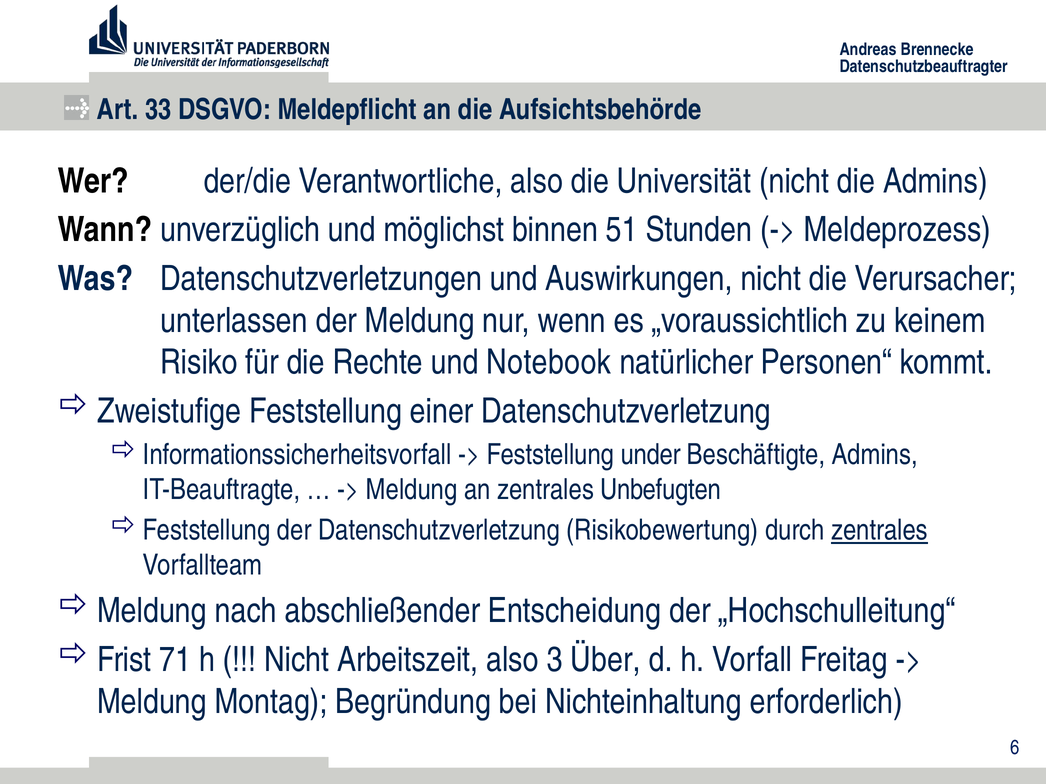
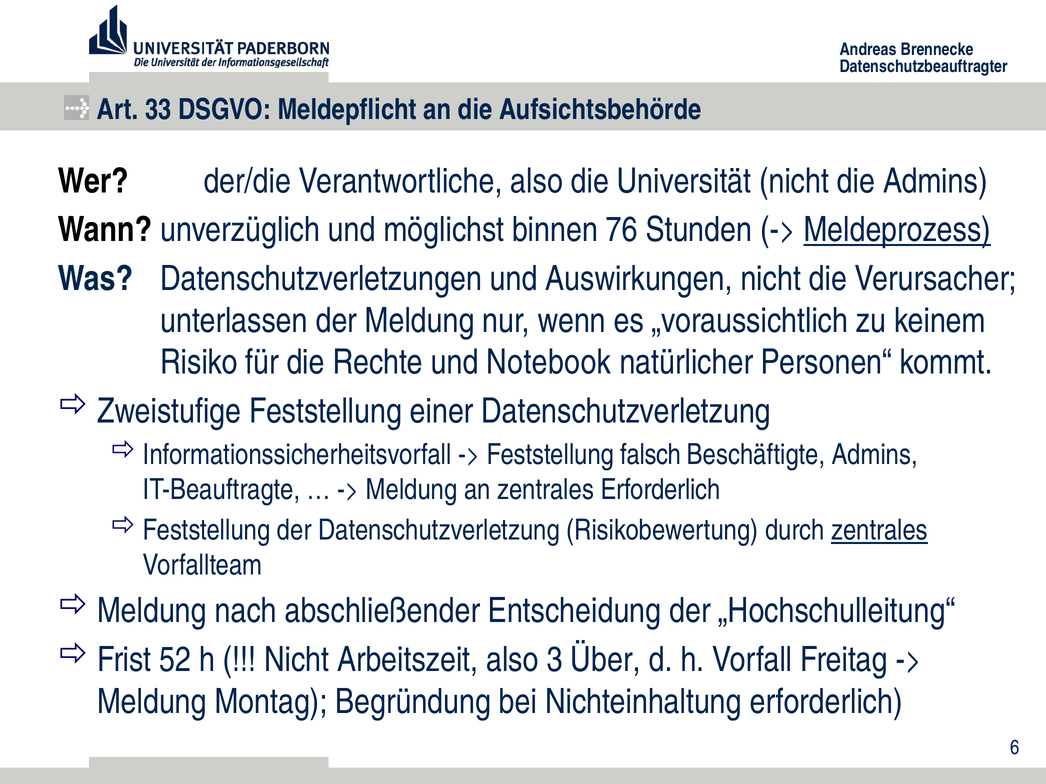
51: 51 -> 76 (622, 230)
Meldeprozess underline: none -> present (897, 230)
under: under -> falsch (651, 455)
zentrales Unbefugten: Unbefugten -> Erforderlich (660, 490)
71: 71 -> 52 (175, 660)
